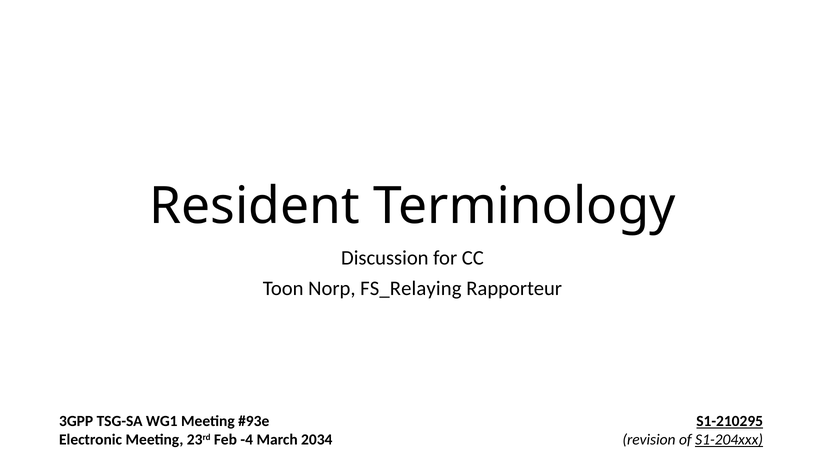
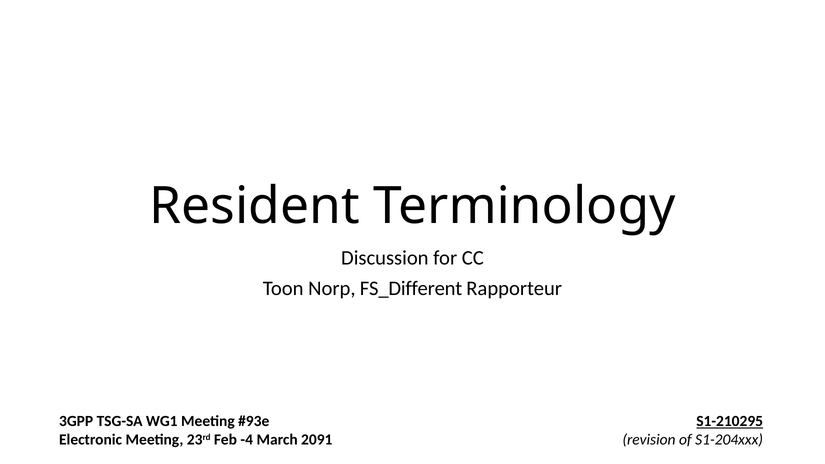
FS_Relaying: FS_Relaying -> FS_Different (411, 289)
2034: 2034 -> 2091 (317, 440)
S1-204xxx underline: present -> none (729, 440)
